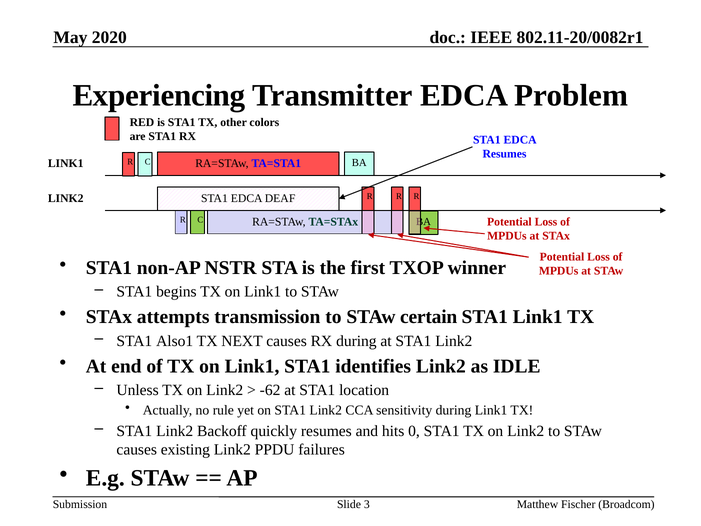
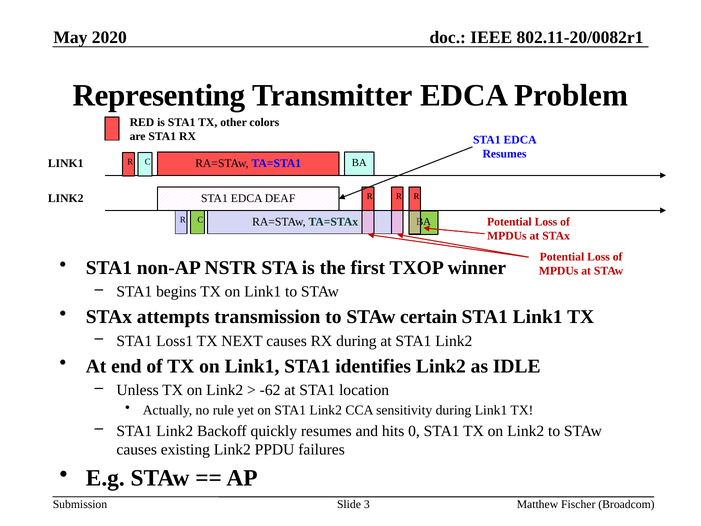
Experiencing: Experiencing -> Representing (159, 96)
Also1: Also1 -> Loss1 (175, 341)
